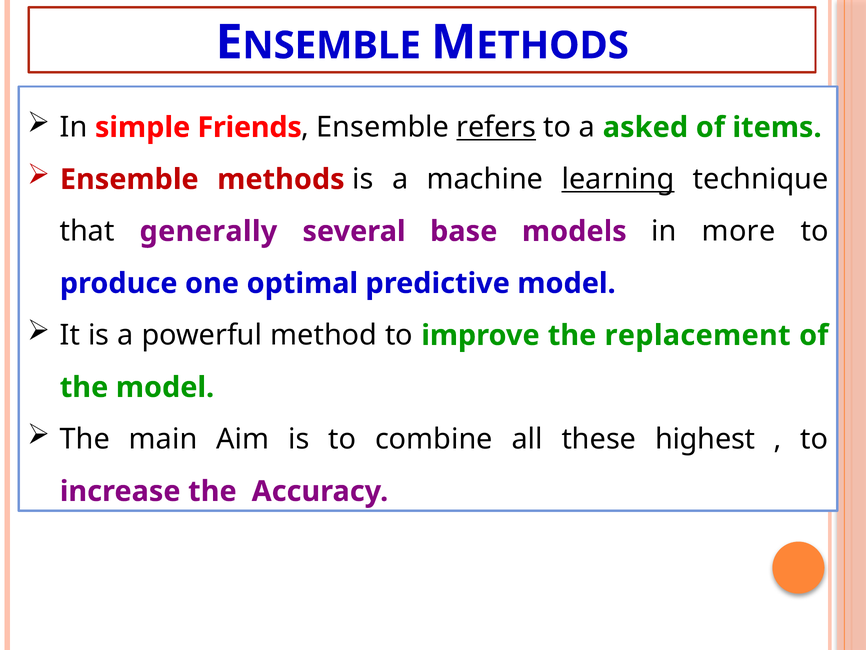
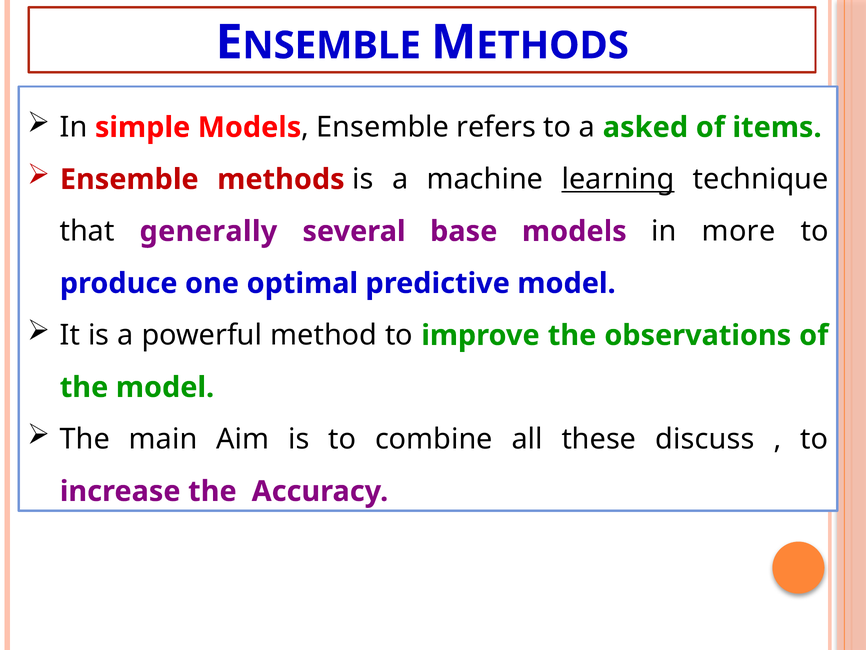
simple Friends: Friends -> Models (249, 127)
refers underline: present -> none (496, 127)
replacement: replacement -> observations (698, 335)
highest: highest -> discuss (705, 439)
